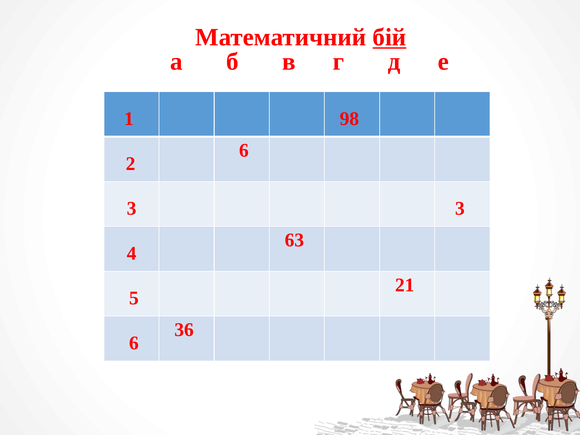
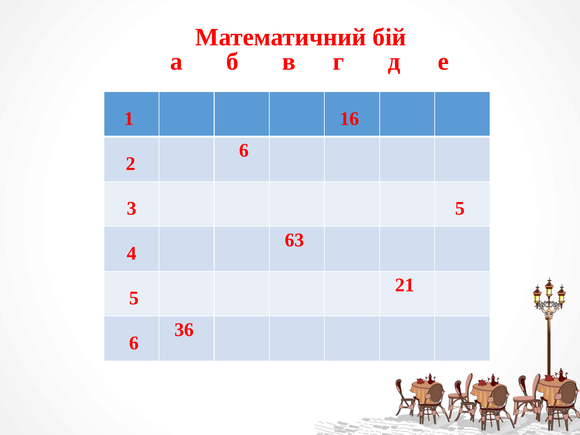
бій underline: present -> none (389, 37)
98: 98 -> 16 (350, 119)
3 3: 3 -> 5 (460, 208)
